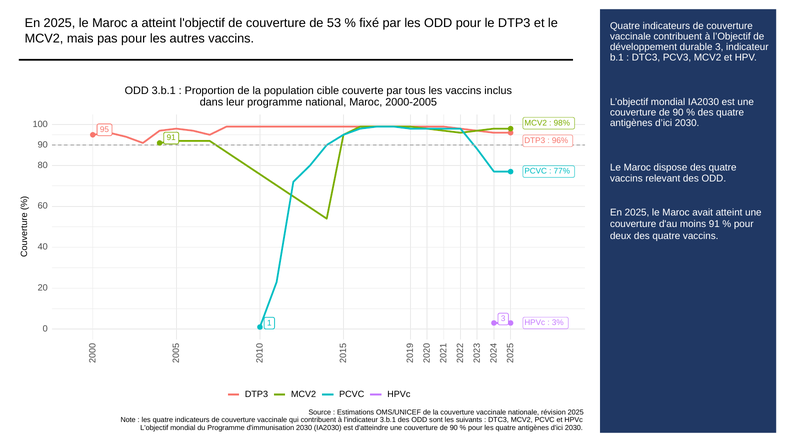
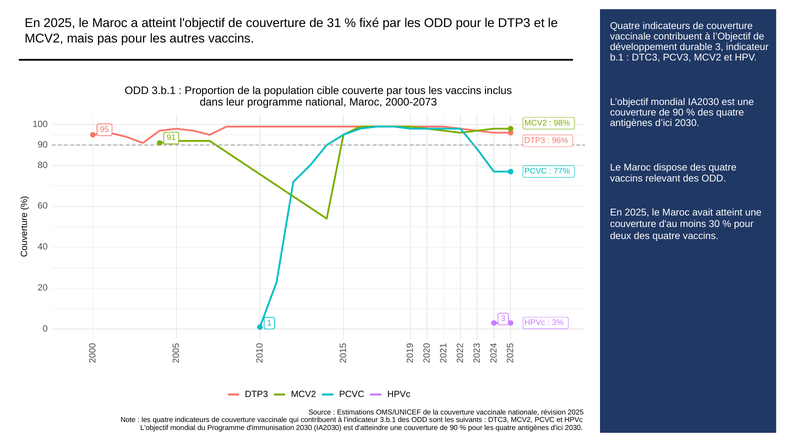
53: 53 -> 31 (334, 23)
2000-2005: 2000-2005 -> 2000-2073 (411, 102)
moins 91: 91 -> 30 (714, 224)
